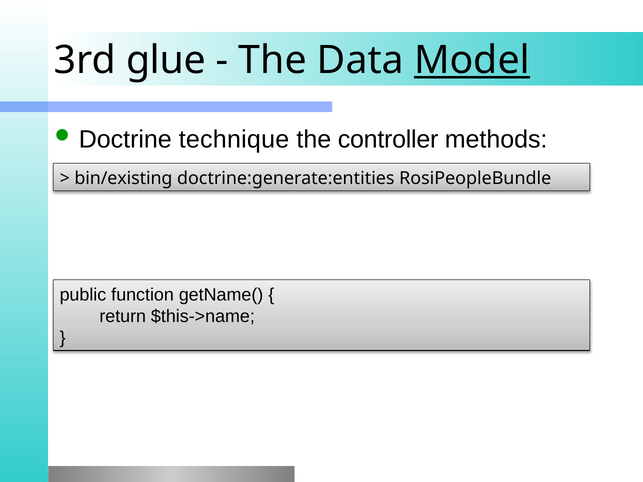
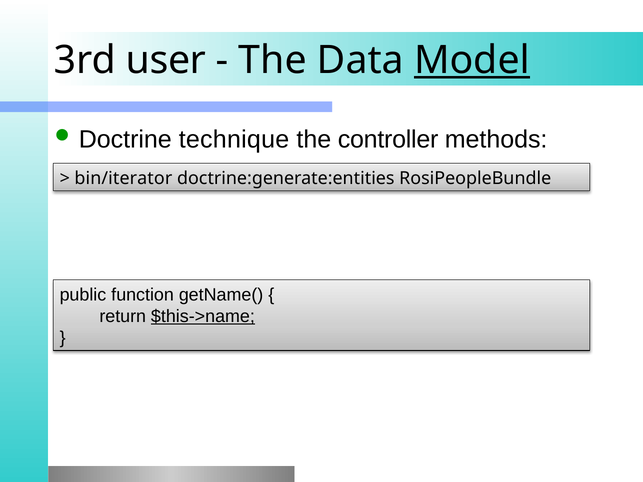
glue: glue -> user (166, 60)
bin/existing: bin/existing -> bin/iterator (123, 178)
$this->name underline: none -> present (203, 317)
